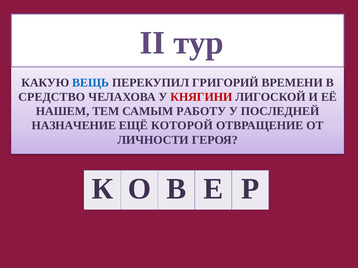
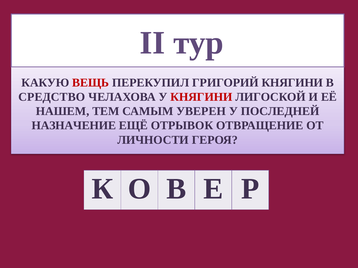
ВЕЩЬ colour: blue -> red (91, 83)
ГРИГОРИЙ ВРЕМЕНИ: ВРЕМЕНИ -> КНЯГИНИ (292, 83)
РАБОТУ: РАБОТУ -> УВЕРЕН (201, 111)
КОТОРОЙ: КОТОРОЙ -> ОТРЫВОК (182, 126)
